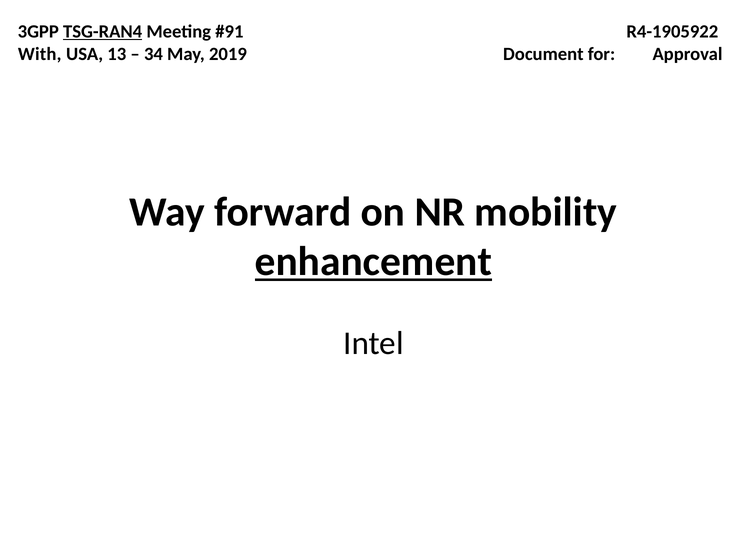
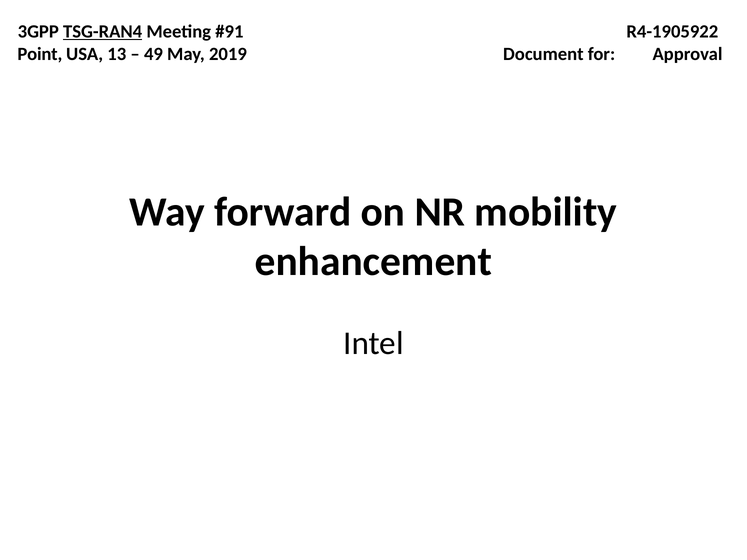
With: With -> Point (40, 54)
34: 34 -> 49 (153, 54)
enhancement underline: present -> none (373, 262)
